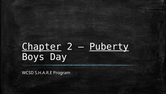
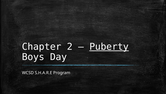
Chapter underline: present -> none (42, 46)
